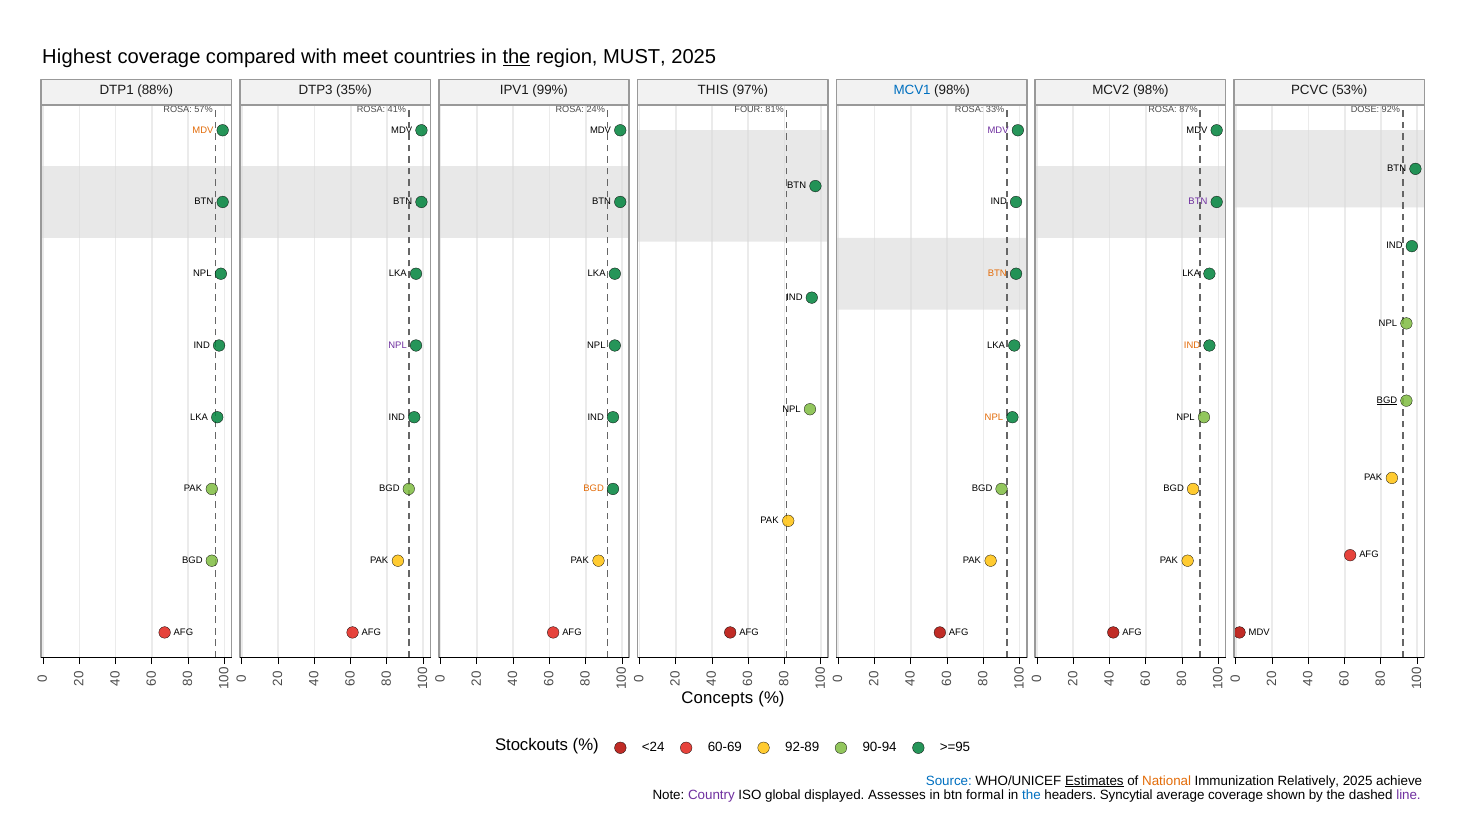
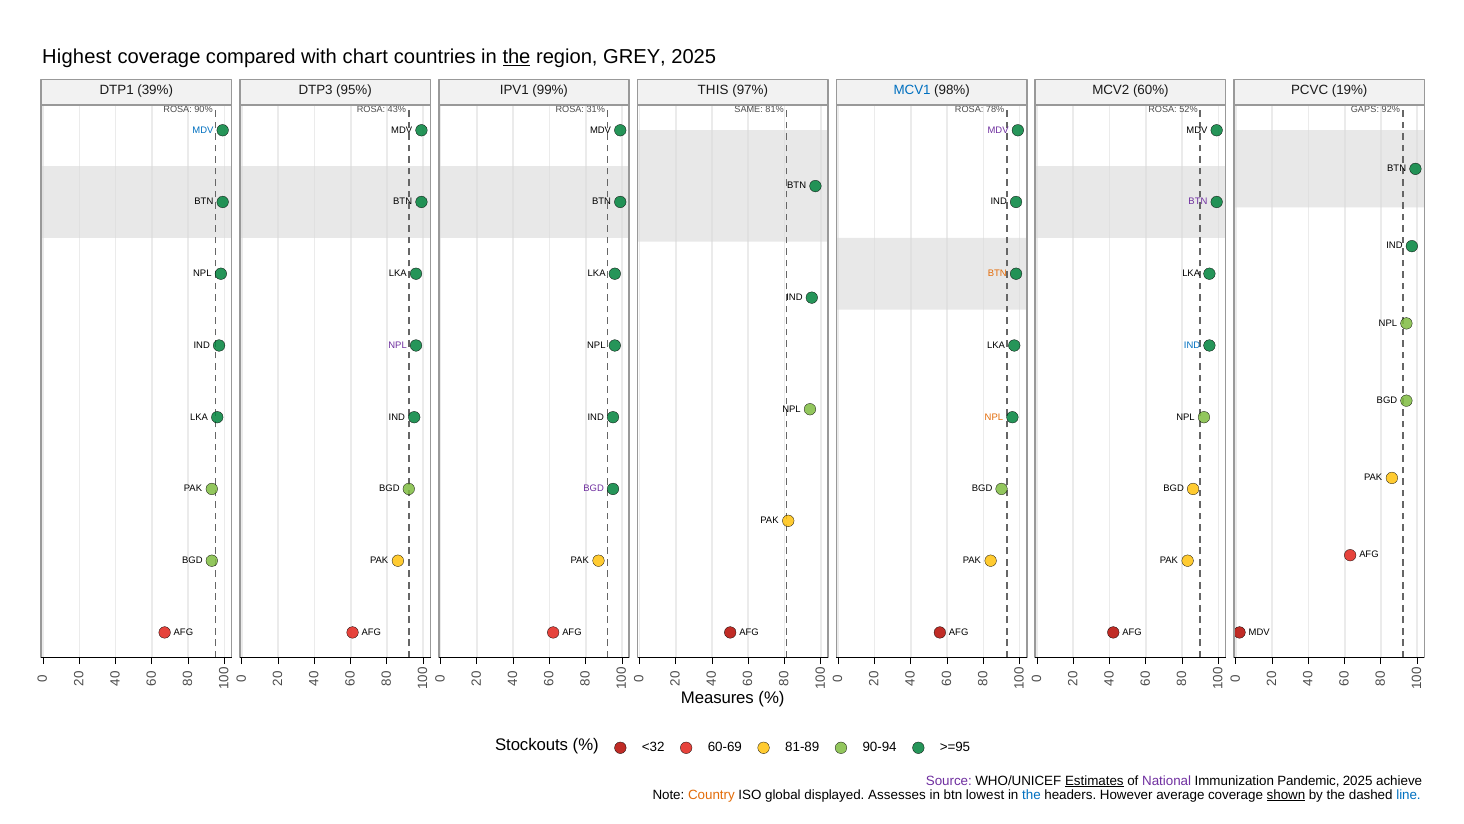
meet: meet -> chart (365, 57)
MUST: MUST -> GREY (634, 57)
88%: 88% -> 39% (155, 90)
35%: 35% -> 95% (354, 90)
MCV2 98%: 98% -> 60% (1151, 90)
53%: 53% -> 19% (1350, 90)
57%: 57% -> 90% (204, 110)
41%: 41% -> 43% (397, 110)
24%: 24% -> 31% (596, 110)
FOUR: FOUR -> SAME (749, 110)
33%: 33% -> 78% (995, 110)
87%: 87% -> 52% (1188, 110)
DOSE: DOSE -> GAPS (1365, 110)
MDV colour: orange -> blue (203, 130)
IND colour: orange -> blue (1192, 345)
BGD underline: present -> none (1387, 400)
BGD colour: orange -> purple (594, 488)
Concepts: Concepts -> Measures (717, 697)
<24: <24 -> <32 (653, 747)
92-89: 92-89 -> 81-89 (802, 747)
Source colour: blue -> purple (949, 780)
National colour: orange -> purple (1167, 780)
Relatively: Relatively -> Pandemic (1308, 780)
Country colour: purple -> orange (711, 795)
formal: formal -> lowest (985, 795)
Syncytial: Syncytial -> However (1126, 795)
shown underline: none -> present (1286, 795)
line colour: purple -> blue (1409, 795)
